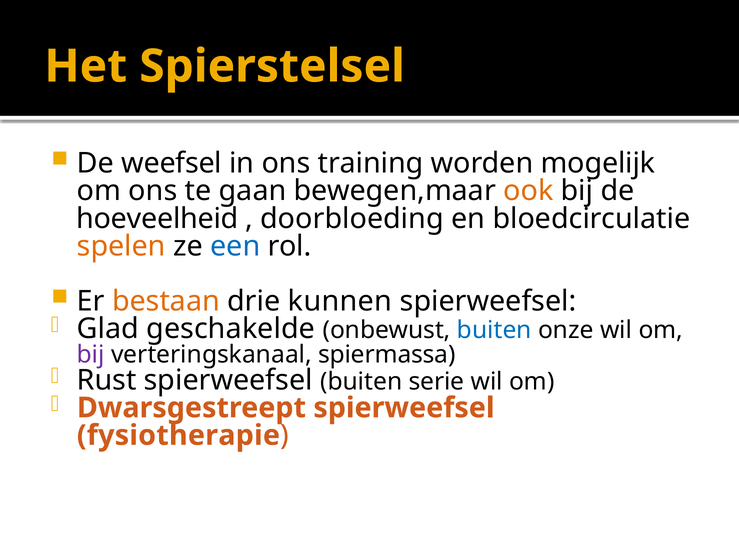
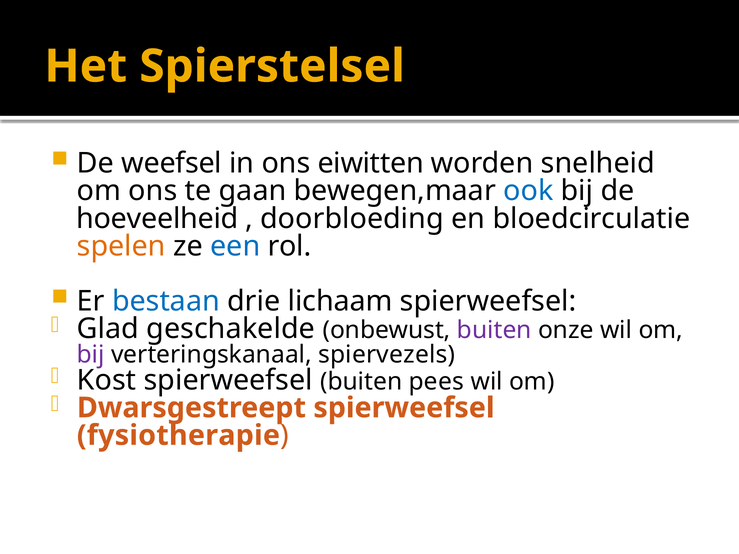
training: training -> eiwitten (371, 163)
mogelijk: mogelijk -> snelheid (598, 163)
ook colour: orange -> blue (528, 191)
bestaan colour: orange -> blue (166, 301)
kunnen: kunnen -> lichaam (340, 301)
buiten colour: blue -> purple (494, 330)
spiermassa: spiermassa -> spiervezels (387, 355)
Rust: Rust -> Kost (107, 380)
serie: serie -> pees (436, 382)
